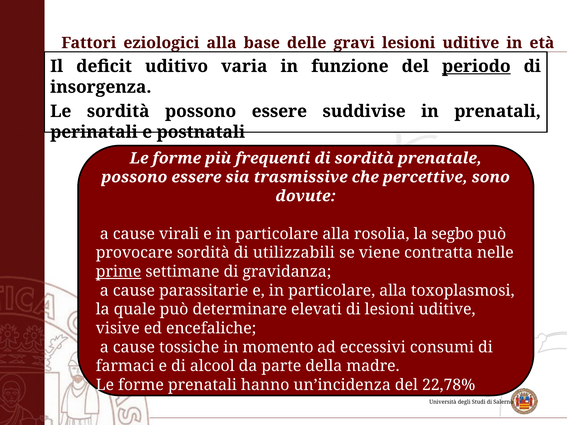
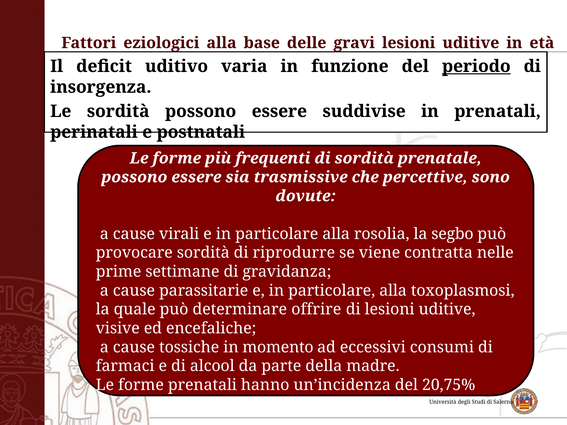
utilizzabili: utilizzabili -> riprodurre (294, 253)
prime underline: present -> none (119, 272)
elevati: elevati -> offrire (316, 310)
22,78%: 22,78% -> 20,75% (449, 385)
